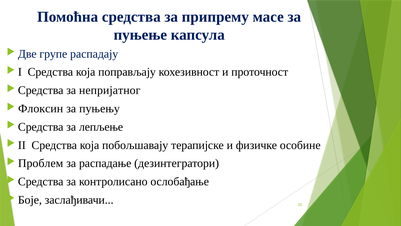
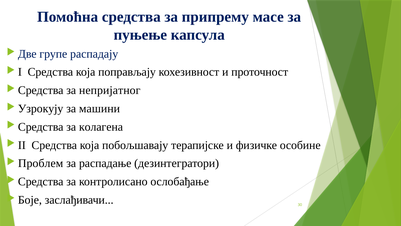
Флоксин: Флоксин -> Узрокују (41, 108)
пуњењу: пуњењу -> машини (100, 108)
лепљење: лепљење -> колагена (101, 127)
